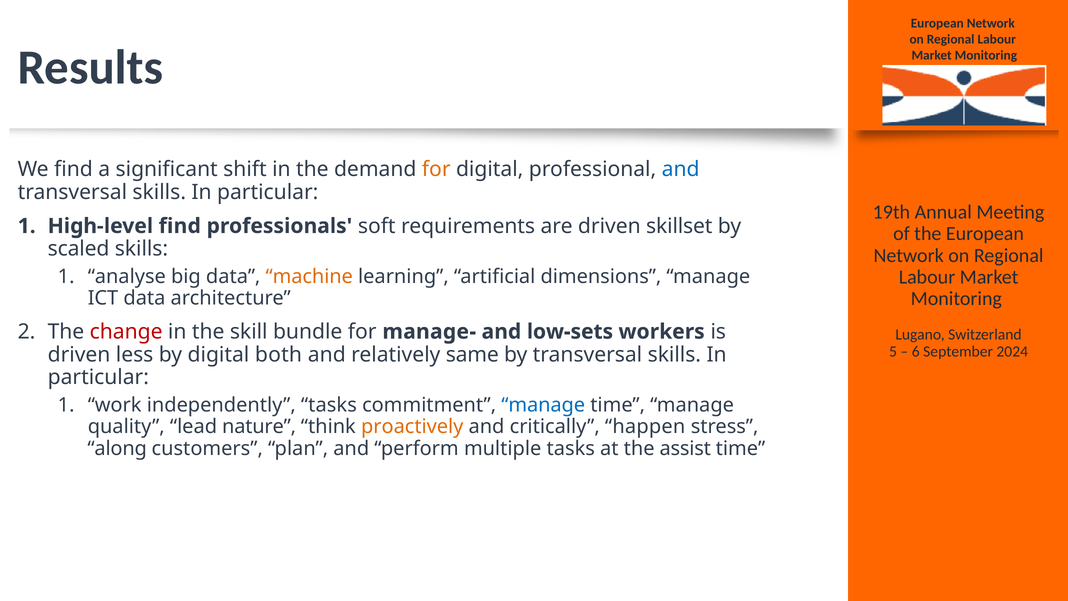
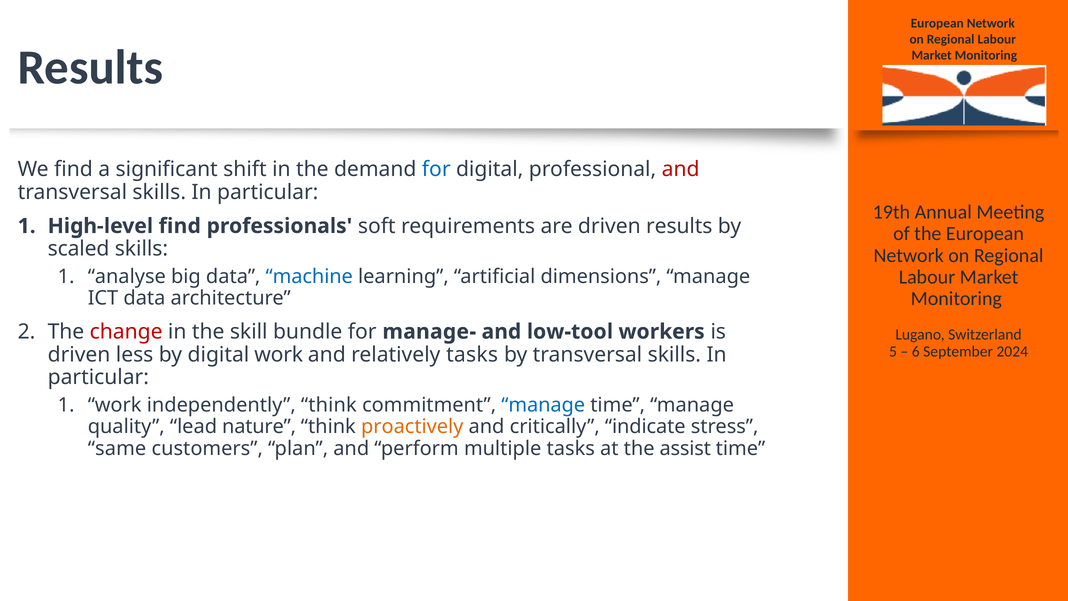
for colour: orange -> blue (436, 169)
and colour: blue -> red (681, 169)
driven skillset: skillset -> results (679, 226)
machine colour: orange -> blue (309, 277)
low-sets: low-sets -> low-tool (570, 332)
digital both: both -> work (279, 354)
relatively same: same -> tasks (472, 354)
independently tasks: tasks -> think (329, 405)
happen: happen -> indicate (645, 427)
along: along -> same (117, 448)
